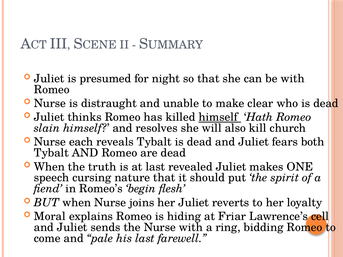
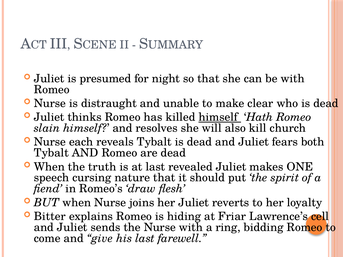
begin: begin -> draw (141, 189)
Moral: Moral -> Bitter (50, 217)
pale: pale -> give (100, 238)
